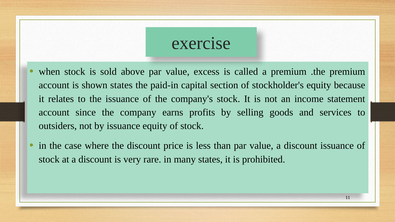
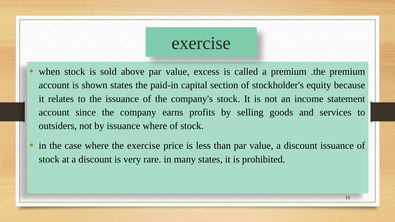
issuance equity: equity -> where (155, 126)
the discount: discount -> exercise (144, 146)
